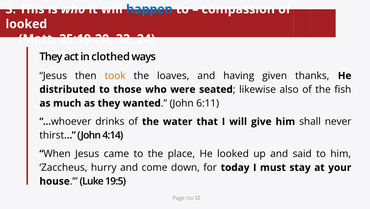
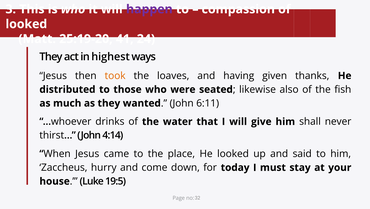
happen colour: blue -> purple (149, 9)
32: 32 -> 41 (125, 39)
clothed: clothed -> highest (111, 57)
